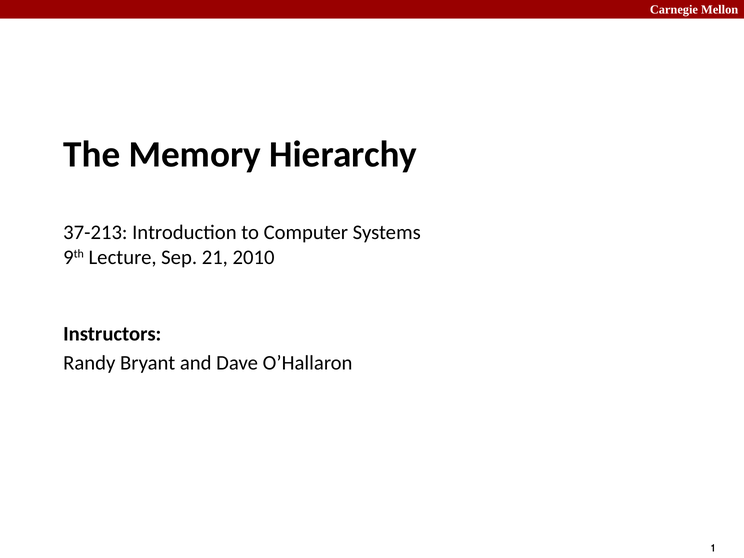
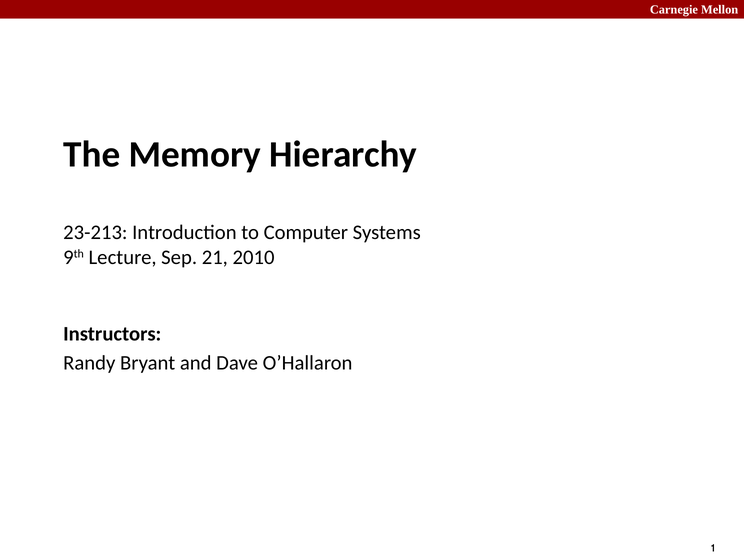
37-213: 37-213 -> 23-213 (95, 232)
